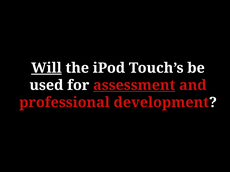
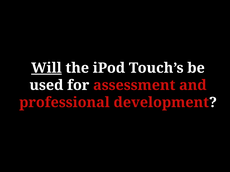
assessment underline: present -> none (134, 85)
